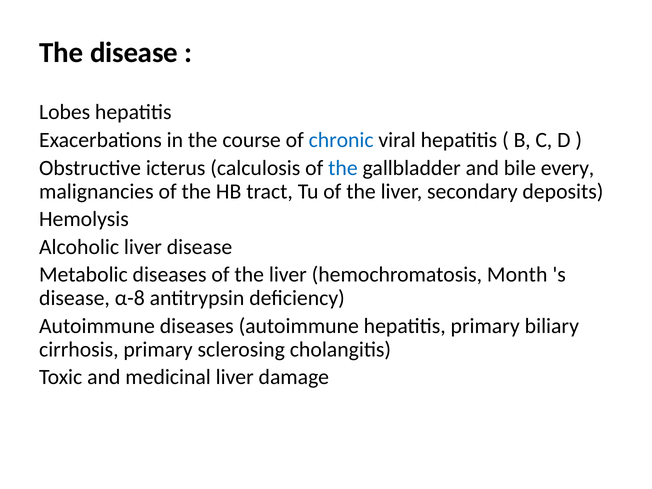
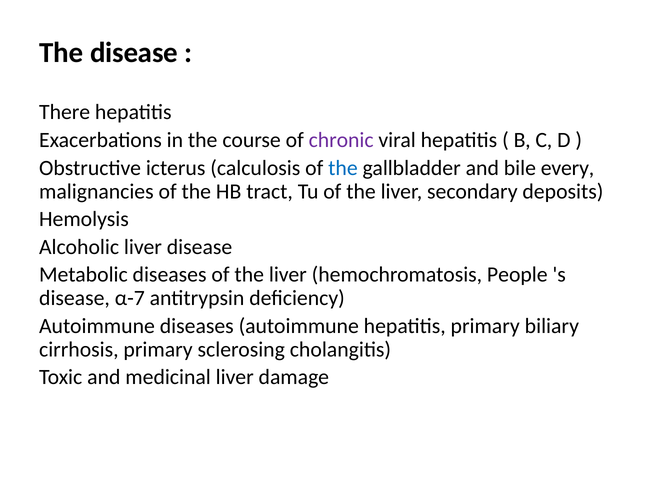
Lobes: Lobes -> There (65, 112)
chronic colour: blue -> purple (341, 140)
Month: Month -> People (517, 275)
α-8: α-8 -> α-7 (130, 298)
